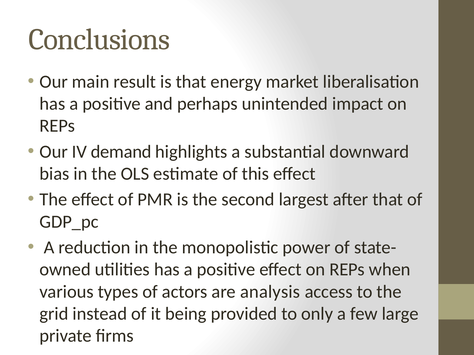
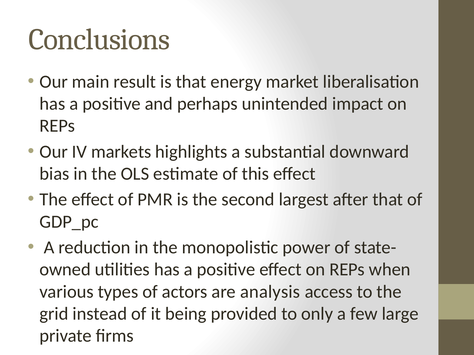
demand: demand -> markets (121, 152)
